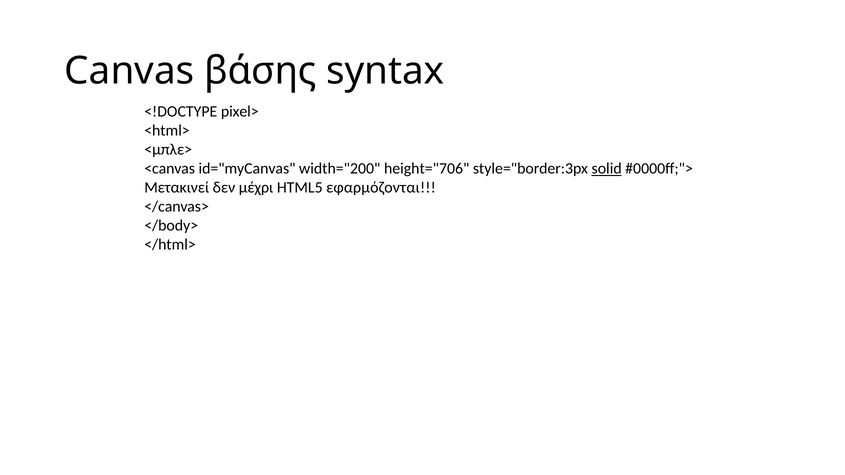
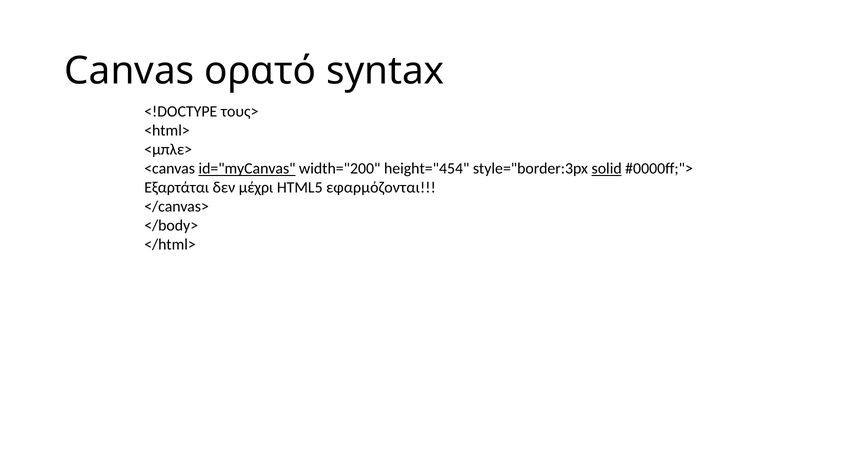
βάσης: βάσης -> ορατό (260, 71)
pixel>: pixel> -> τους> (240, 112)
id="myCanvas underline: none -> present (247, 169)
height="706: height="706 -> height="454 (427, 169)
Μετακινεί: Μετακινεί -> Εξαρτάται (177, 188)
